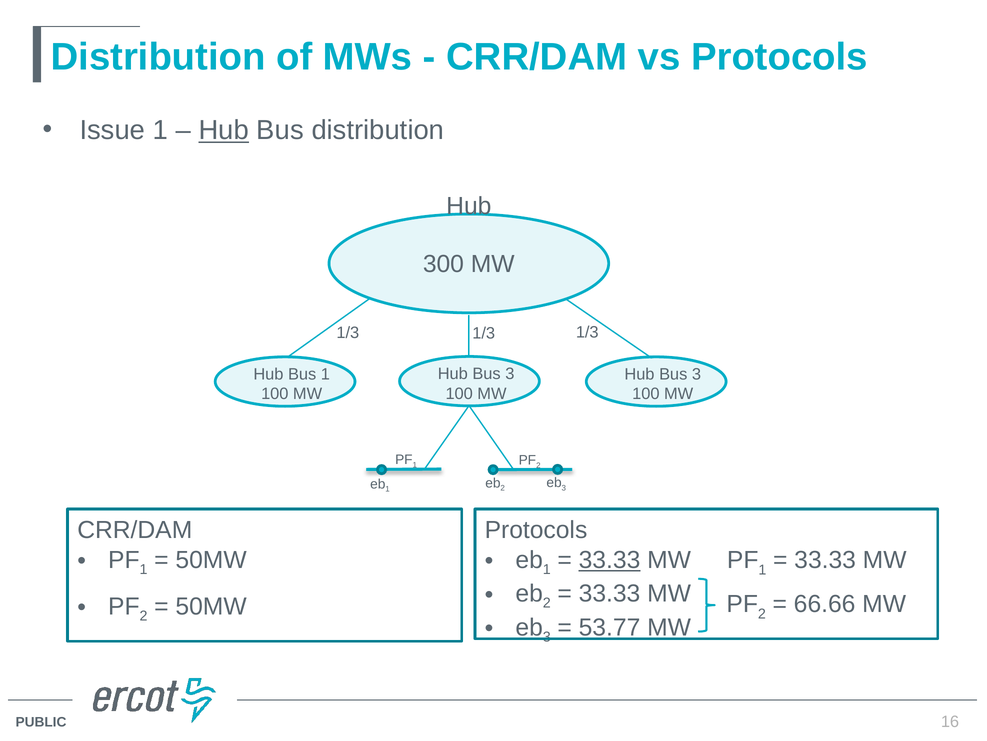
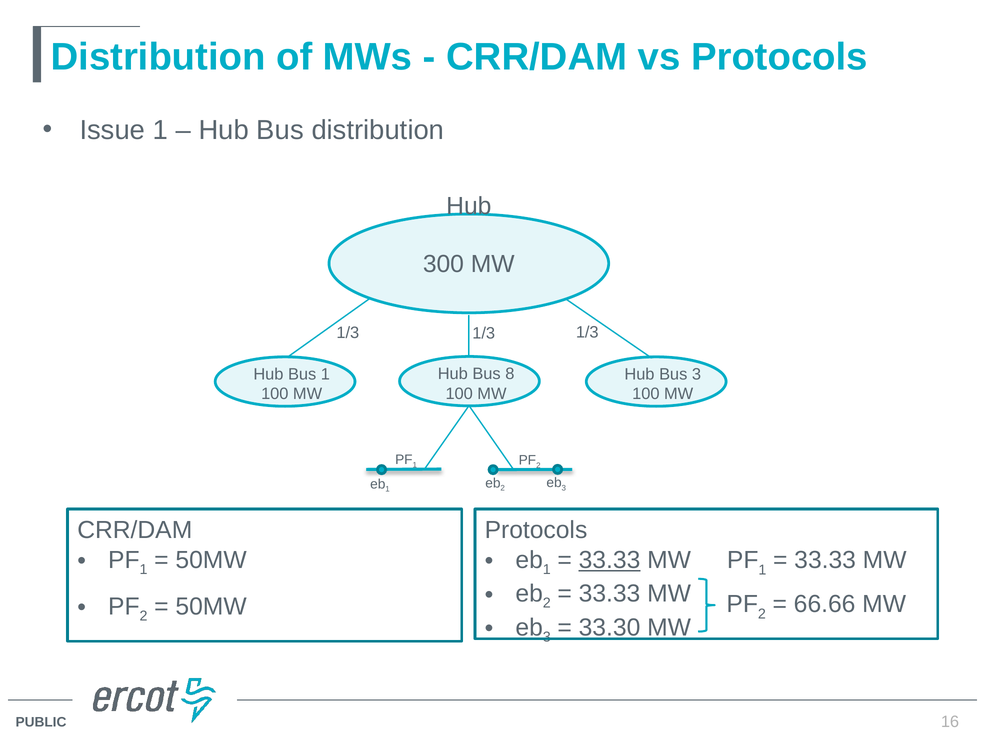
Hub underline: present -> none (224, 130)
3: 3 -> 8 (510, 373)
53.77: 53.77 -> 33.30 (610, 627)
